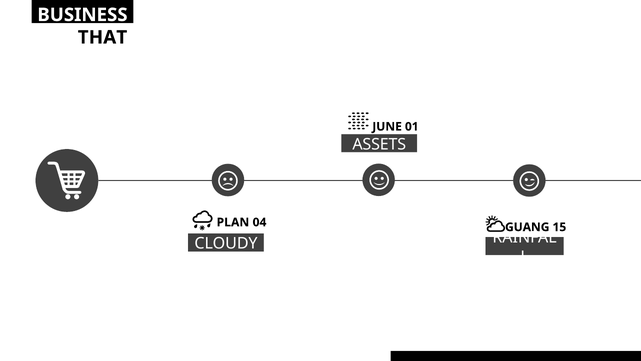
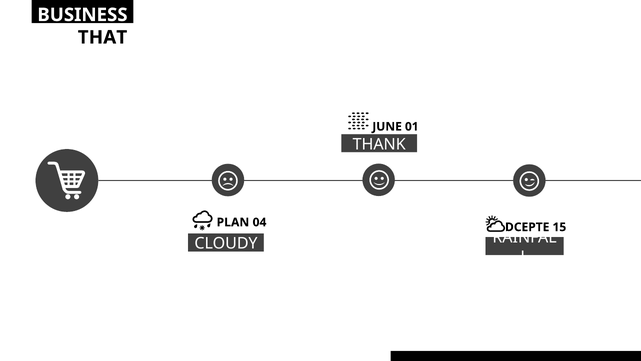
ASSETS: ASSETS -> THANK (379, 144)
GUANG: GUANG -> DCEPTE (527, 227)
